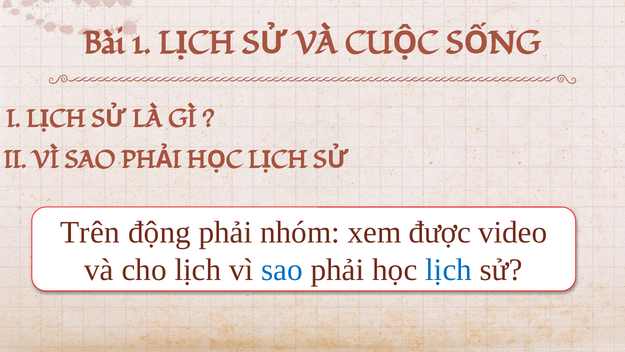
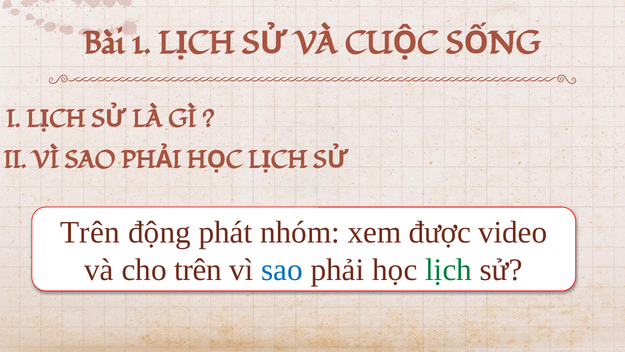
động phải: phải -> phát (226, 232)
cho lịch: lịch -> trên (198, 270)
lịch colour: blue -> green (449, 270)
